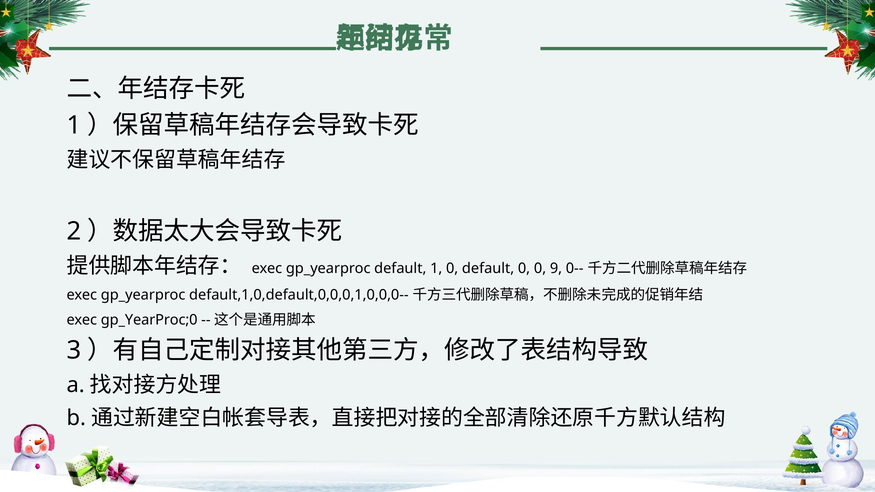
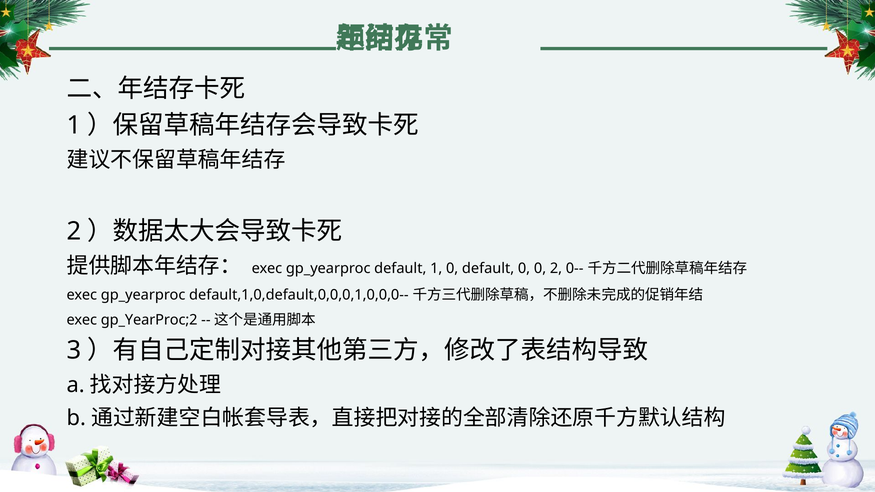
0 9: 9 -> 2 (556, 269)
gp_YearProc;0: gp_YearProc;0 -> gp_YearProc;2 (149, 320)
